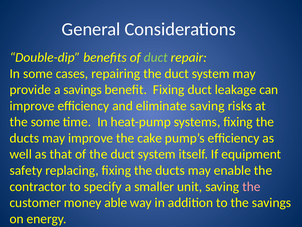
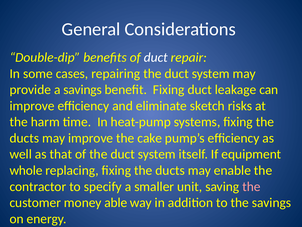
duct colour: light green -> white (156, 57)
eliminate saving: saving -> sketch (207, 106)
the some: some -> harm (45, 122)
safety: safety -> whole (26, 170)
